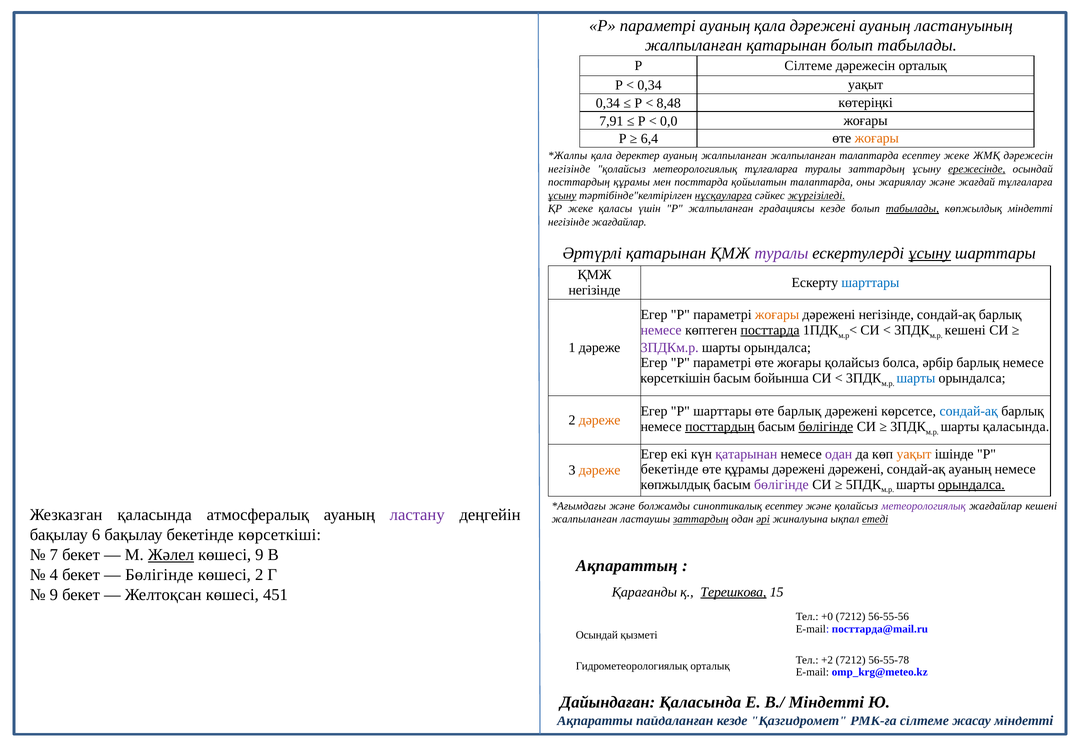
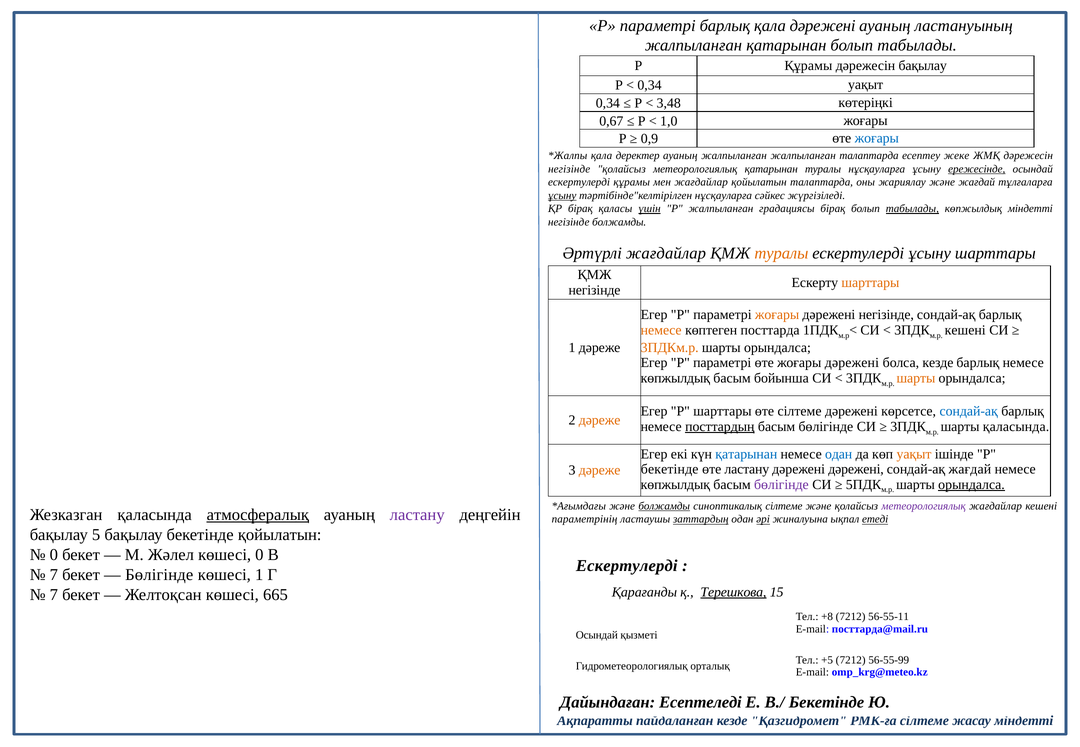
параметрі ауаның: ауаның -> барлық (725, 26)
Р Сілтеме: Сілтеме -> Құрамы (808, 66)
дәрежесін орталық: орталық -> бақылау (923, 66)
8,48: 8,48 -> 3,48 (669, 103)
7,91: 7,91 -> 0,67 (611, 121)
0,0: 0,0 -> 1,0 (669, 121)
6,4: 6,4 -> 0,9 (650, 139)
жоғары colour: orange -> blue (877, 138)
метеорологиялық тұлғаларға: тұлғаларға -> қатарынан (771, 169)
туралы заттардың: заттардың -> нұсқауларға (877, 169)
посттардың: посттардың -> ескертулерді (579, 182)
мен посттарда: посттарда -> жағдайлар (701, 182)
нұсқауларға underline: present -> none (723, 196)
жүргізіледі underline: present -> none (816, 196)
ҚР жеке: жеке -> бірақ (580, 209)
үшін underline: none -> present (649, 209)
градациясы кезде: кезде -> бірақ (833, 209)
негізінде жағдайлар: жағдайлар -> болжамды (619, 222)
Әртүрлі қатарынан: қатарынан -> жағдайлар (666, 254)
туралы colour: purple -> orange (781, 254)
ұсыну underline: present -> none (930, 254)
шарттары colour: blue -> orange (870, 283)
немесе colour: purple -> orange (661, 330)
посттарда underline: present -> none (770, 330)
3ПДКм.р colour: purple -> orange (670, 348)
өте жоғары қолайсыз: қолайсыз -> дәрежені (852, 363)
болса әрбір: әрбір -> кезде (938, 363)
көрсеткішін: көрсеткішін -> көпжылдық (675, 378)
шарты colour: blue -> orange (916, 378)
өте барлық: барлық -> сілтеме (800, 412)
бөлігінде underline: present -> none (826, 427)
қатарынан colour: purple -> blue (746, 454)
одан colour: purple -> blue (839, 454)
өте құрамы: құрамы -> ластану (747, 470)
сондай-ақ ауаның: ауаның -> жағдай (970, 470)
болжамды underline: none -> present (664, 507)
синоптикалық есептеу: есептеу -> сілтеме (784, 507)
атмосфералық underline: none -> present (258, 515)
жалпыланған: жалпыланған -> параметрінің (585, 520)
6: 6 -> 5 (96, 535)
бекетінде көрсеткіші: көрсеткіші -> қойылатын (280, 535)
7: 7 -> 0 (54, 555)
Жәлел underline: present -> none (171, 555)
көшесі 9: 9 -> 0 (259, 555)
Ақпараттың: Ақпараттың -> Ескертулерді (627, 566)
4: 4 -> 7 (54, 575)
көшесі 2: 2 -> 1 (259, 575)
9: 9 -> 7 (54, 595)
451: 451 -> 665 (275, 595)
+0: +0 -> +8 (827, 617)
56-55-56: 56-55-56 -> 56-55-11 (889, 617)
+2: +2 -> +5 (827, 660)
56-55-78: 56-55-78 -> 56-55-99 (889, 660)
Дайындаған Қаласында: Қаласында -> Есептеледі (700, 703)
В./ Міндетті: Міндетті -> Бекетінде (826, 703)
